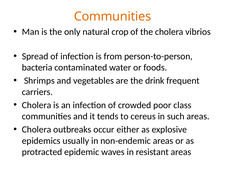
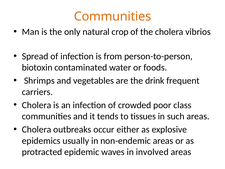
bacteria: bacteria -> biotoxin (37, 67)
cereus: cereus -> tissues (143, 116)
resistant: resistant -> involved (152, 152)
